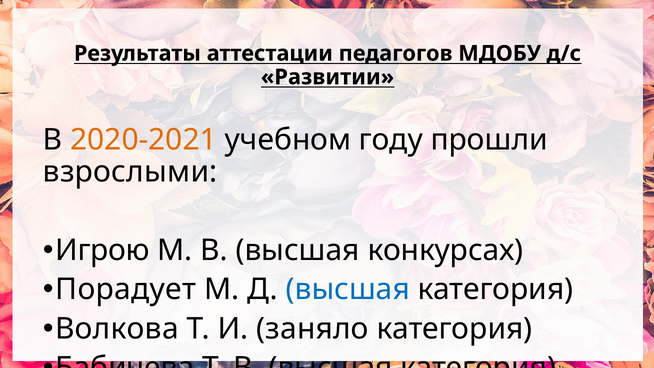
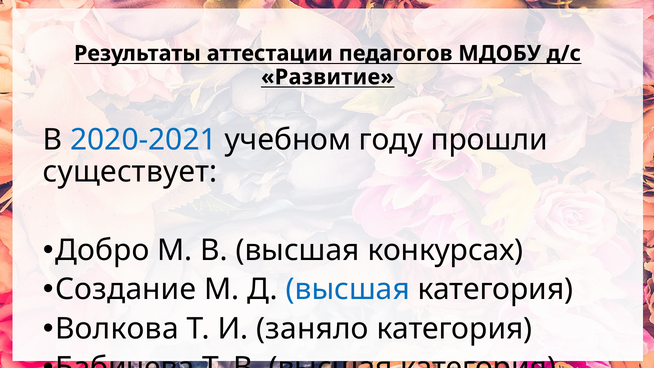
Развитии: Развитии -> Развитие (327, 77)
2020-2021 colour: orange -> blue (143, 140)
взрослыми: взрослыми -> существует (130, 172)
Игрою: Игрою -> Добро (102, 250)
Порадует: Порадует -> Создание (126, 290)
